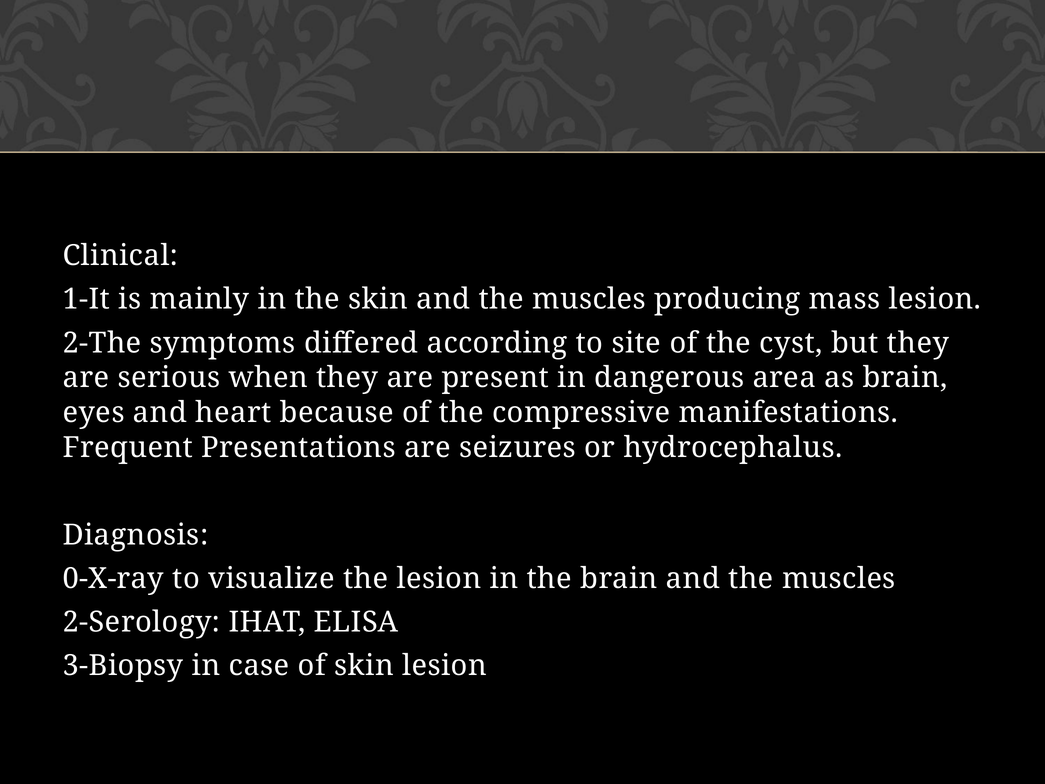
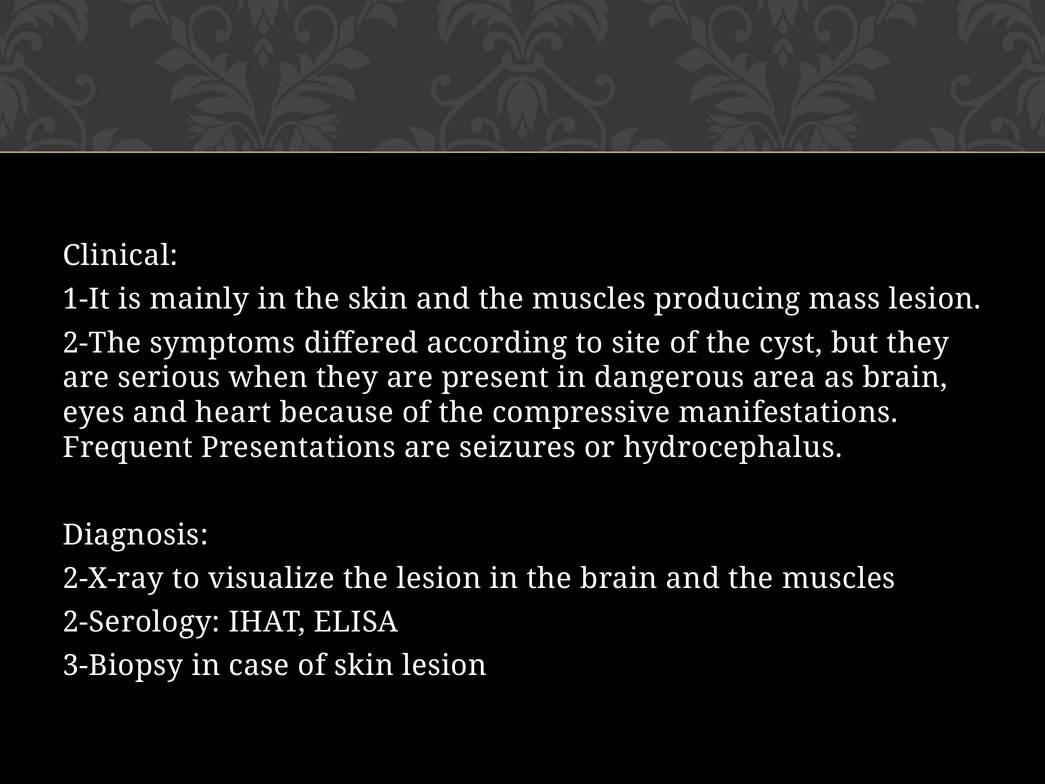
0-X-ray: 0-X-ray -> 2-X-ray (113, 578)
